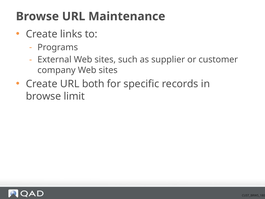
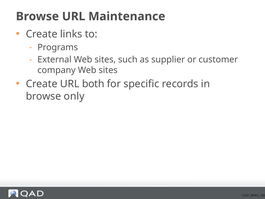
limit: limit -> only (74, 96)
